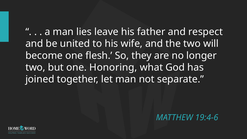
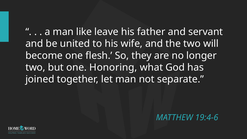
lies: lies -> like (84, 32)
respect: respect -> servant (206, 32)
